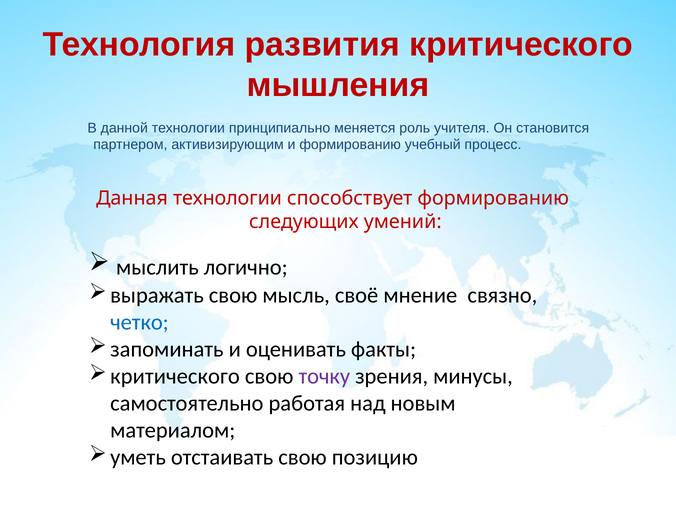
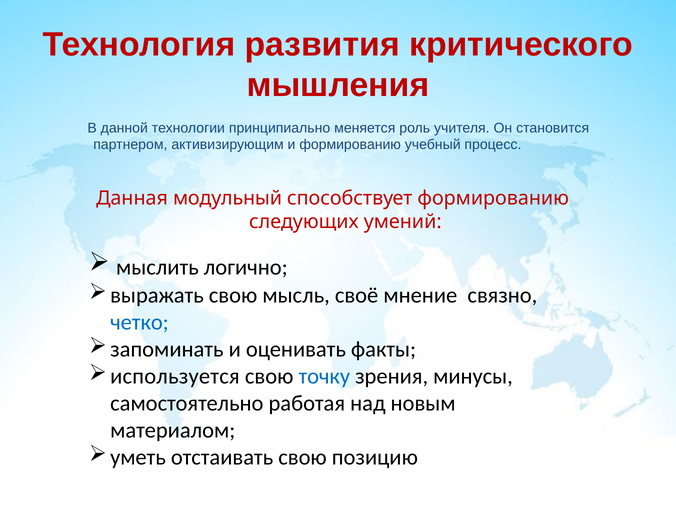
Данная технологии: технологии -> модульный (228, 198)
критического: критического -> используется (175, 376)
точку colour: purple -> blue (324, 376)
